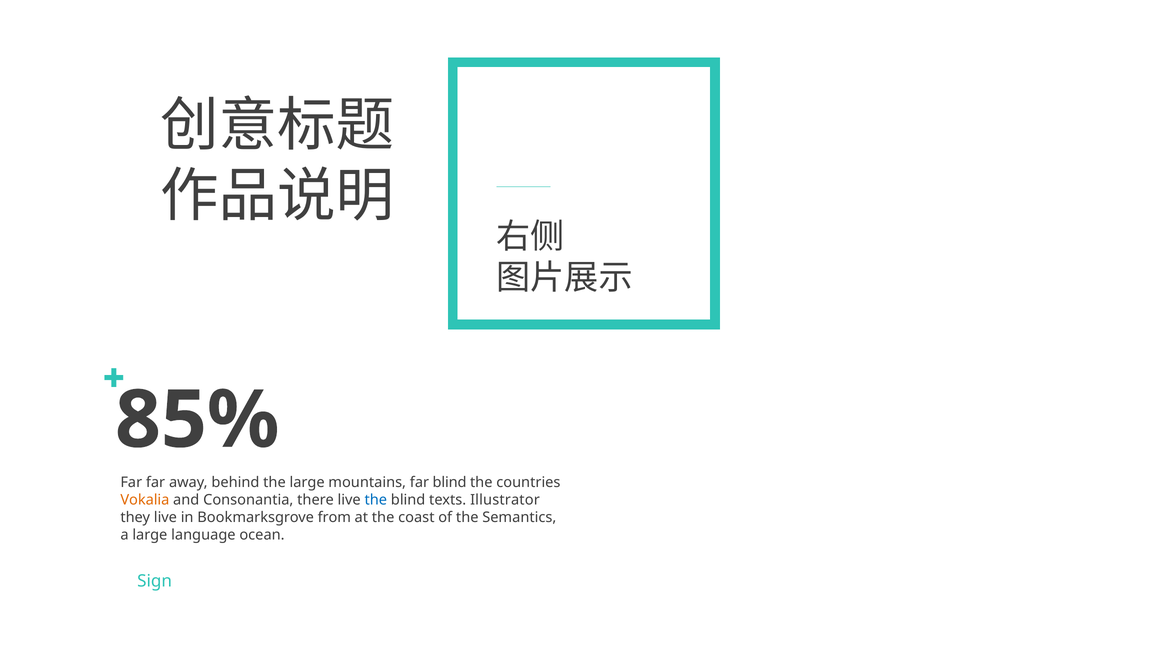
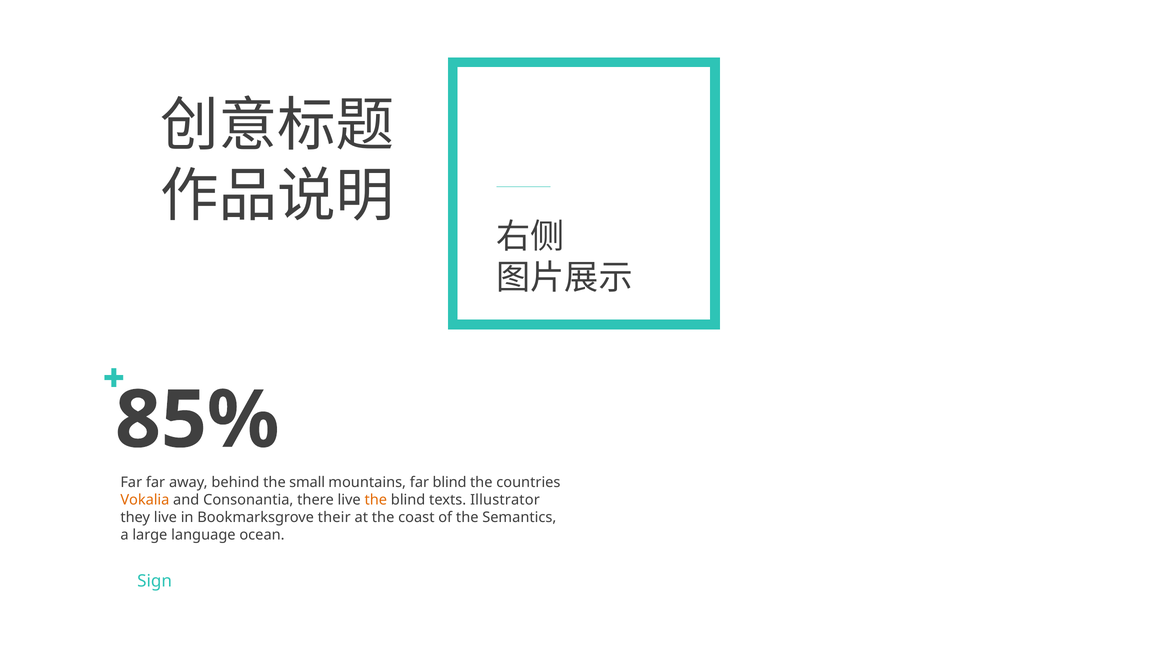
large: large -> small (307, 483)
the colour: blue -> orange (376, 500)
from: from -> their (334, 518)
